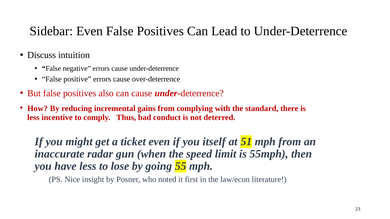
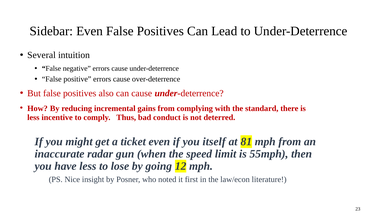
Discuss: Discuss -> Several (42, 55)
51: 51 -> 81 (246, 142)
55: 55 -> 12 (181, 166)
